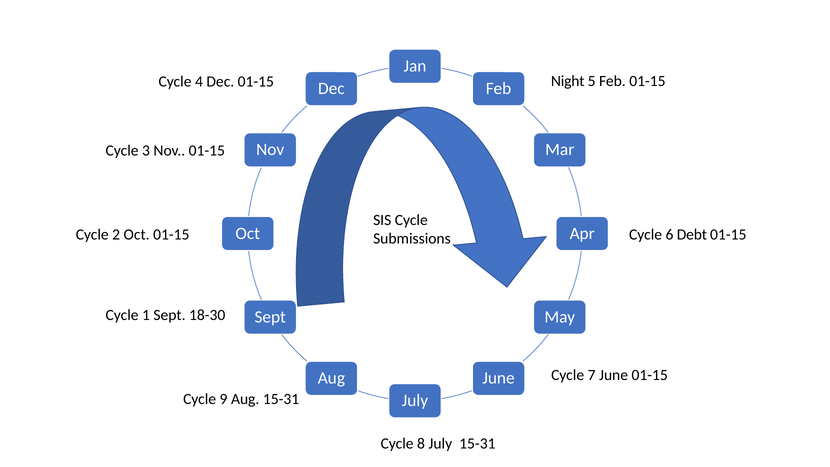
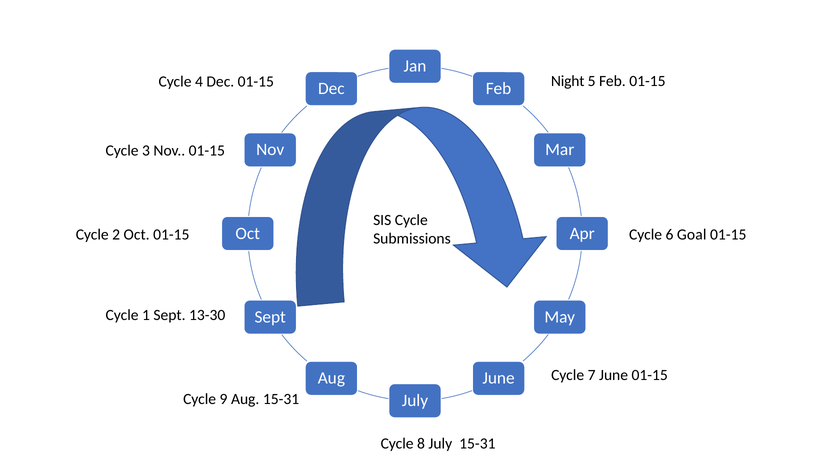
Debt: Debt -> Goal (692, 234)
18-30: 18-30 -> 13-30 (207, 315)
